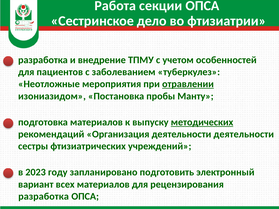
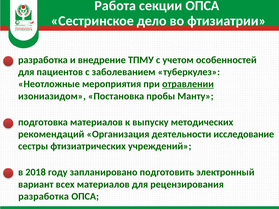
методических underline: present -> none (202, 122)
деятельности деятельности: деятельности -> исследование (244, 134)
2023: 2023 -> 2018 (36, 172)
